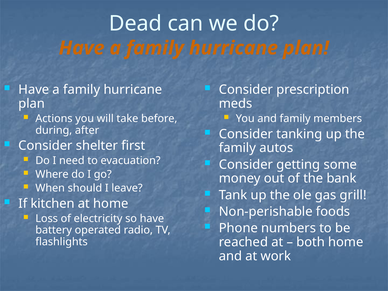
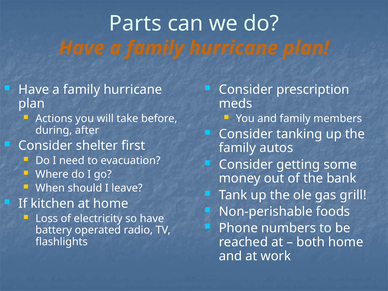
Dead: Dead -> Parts (135, 24)
